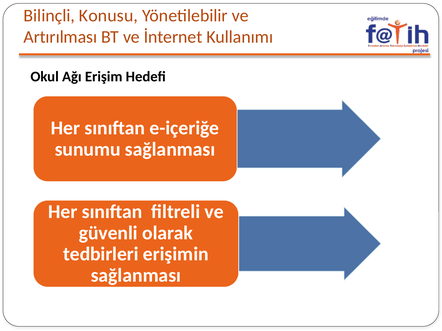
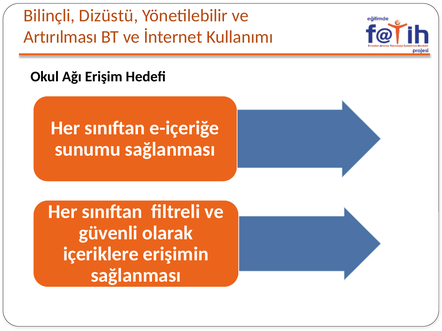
Konusu: Konusu -> Dizüstü (109, 16)
tedbirleri: tedbirleri -> içeriklere (101, 255)
